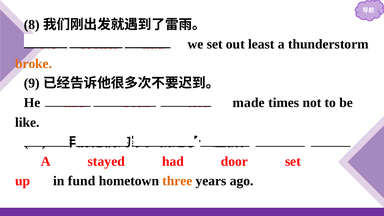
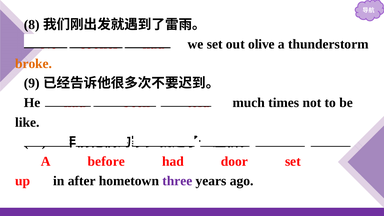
least: least -> olive (261, 44)
made: made -> much (249, 103)
stayed: stayed -> before (106, 161)
fund: fund -> after (82, 181)
three colour: orange -> purple (177, 181)
